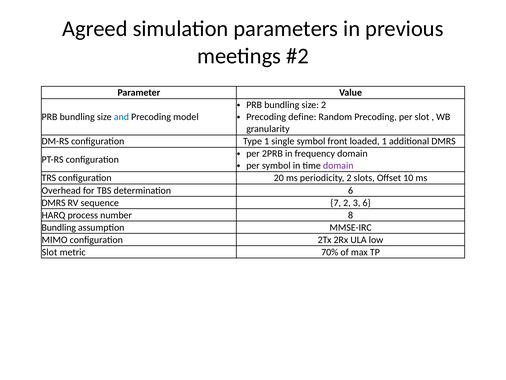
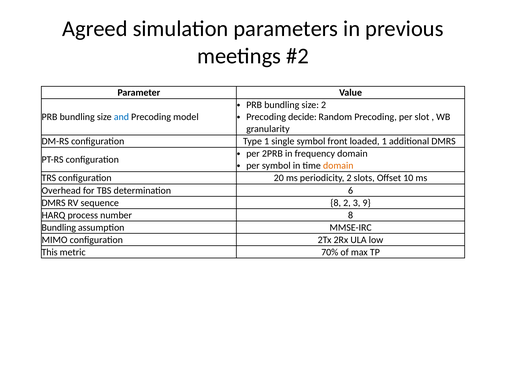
define: define -> decide (302, 117)
domain colour: purple -> orange (338, 166)
sequence 7: 7 -> 8 (336, 202)
3 6: 6 -> 9 (367, 202)
Slot: Slot -> This (50, 252)
